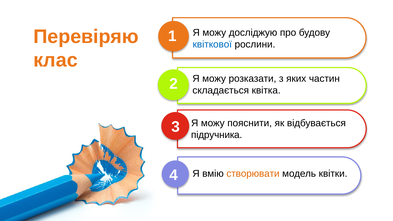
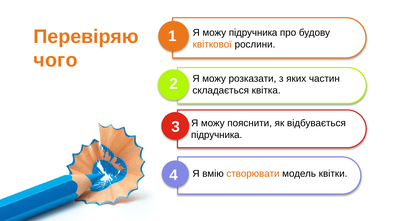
можу досліджую: досліджую -> підручника (253, 33)
квіткової colour: blue -> orange (212, 44)
клас: клас -> чого (55, 60)
